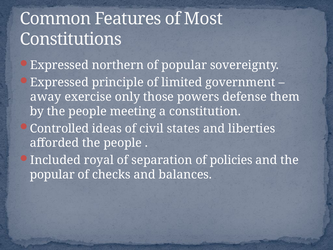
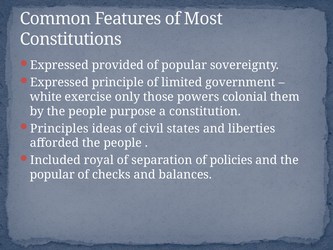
northern: northern -> provided (118, 65)
away: away -> white (46, 97)
defense: defense -> colonial (245, 97)
meeting: meeting -> purpose (133, 111)
Controlled: Controlled -> Principles (59, 128)
